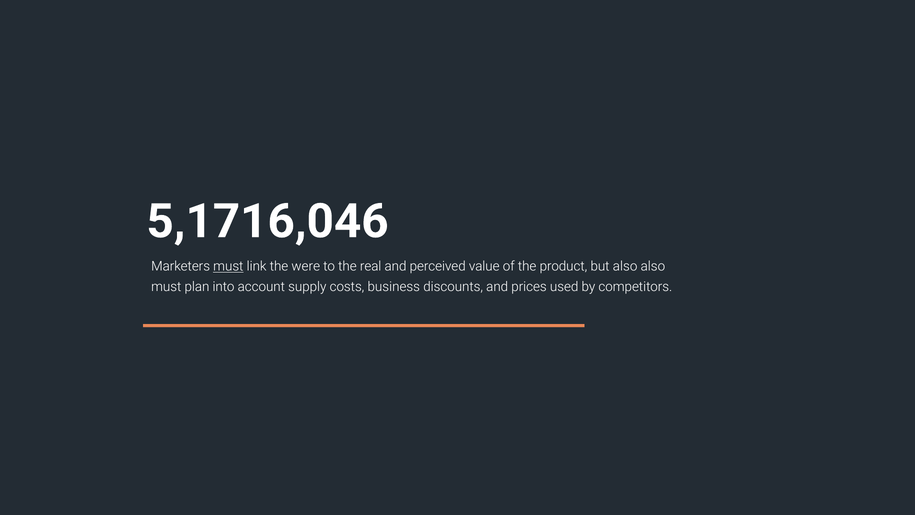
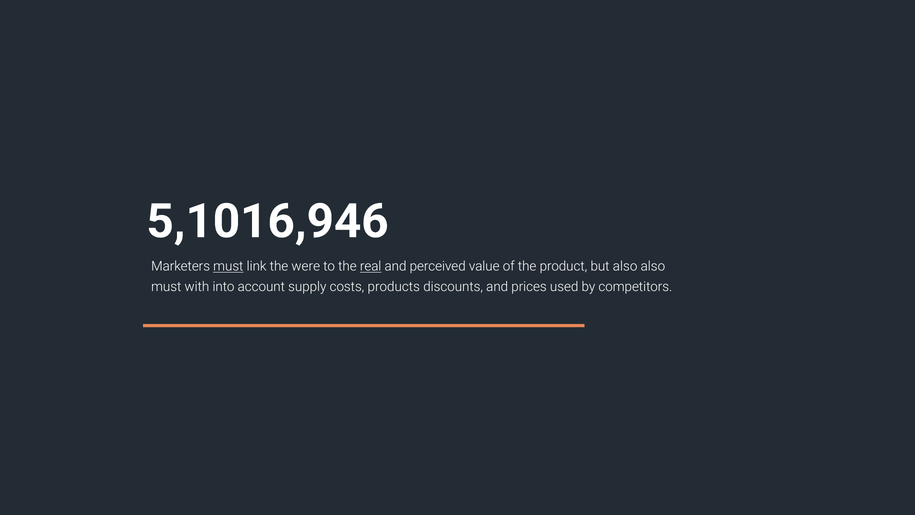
5,1716,046: 5,1716,046 -> 5,1016,946 (268, 221)
real underline: none -> present (371, 266)
plan: plan -> with (197, 287)
business: business -> products (394, 287)
